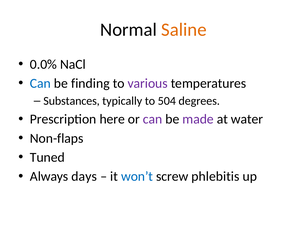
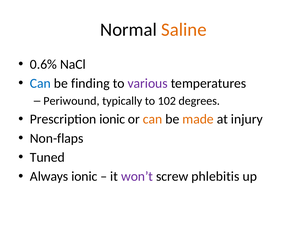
0.0%: 0.0% -> 0.6% (43, 64)
Substances: Substances -> Periwound (71, 101)
504: 504 -> 102 (167, 101)
Prescription here: here -> ionic (112, 119)
can colour: purple -> orange (153, 119)
made colour: purple -> orange (198, 119)
water: water -> injury (247, 119)
Always days: days -> ionic (84, 177)
won’t colour: blue -> purple (137, 177)
